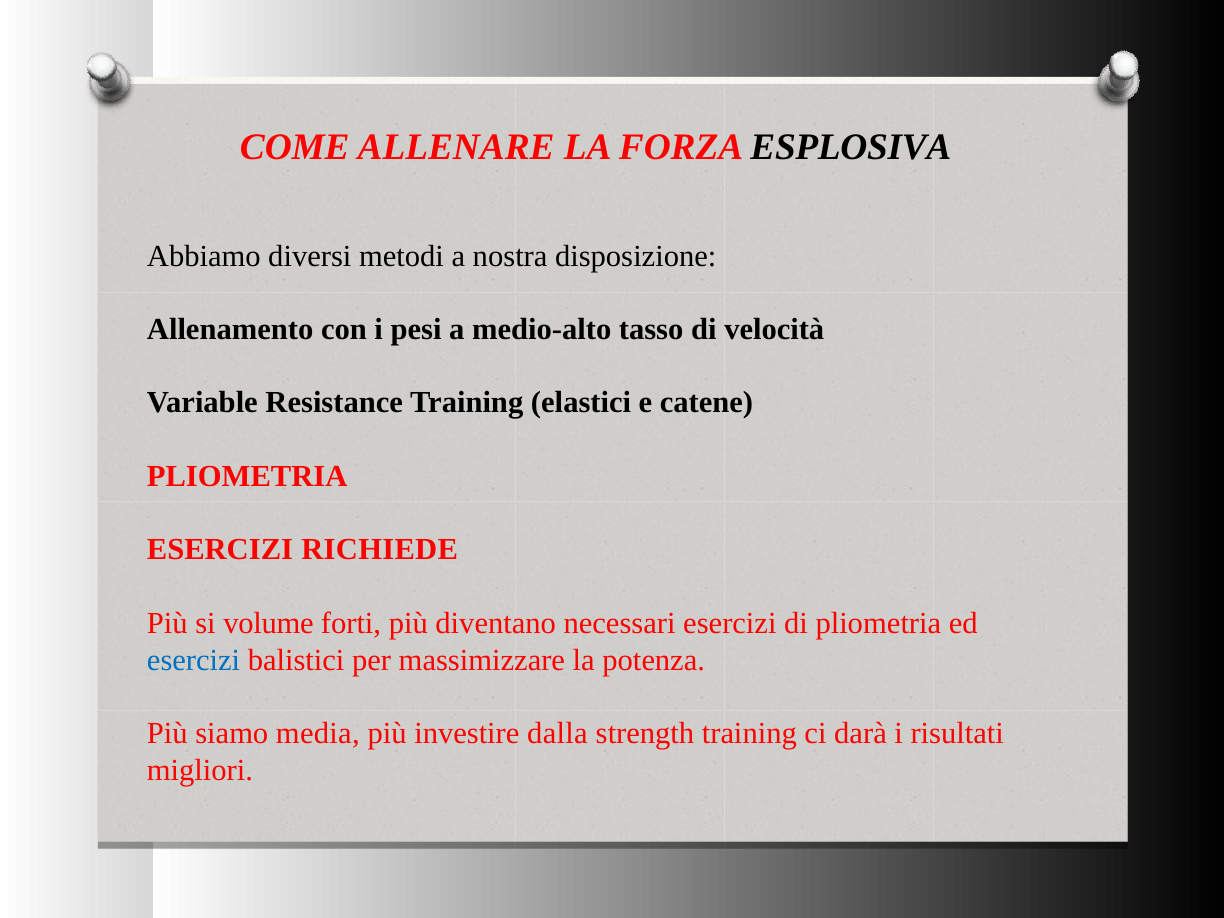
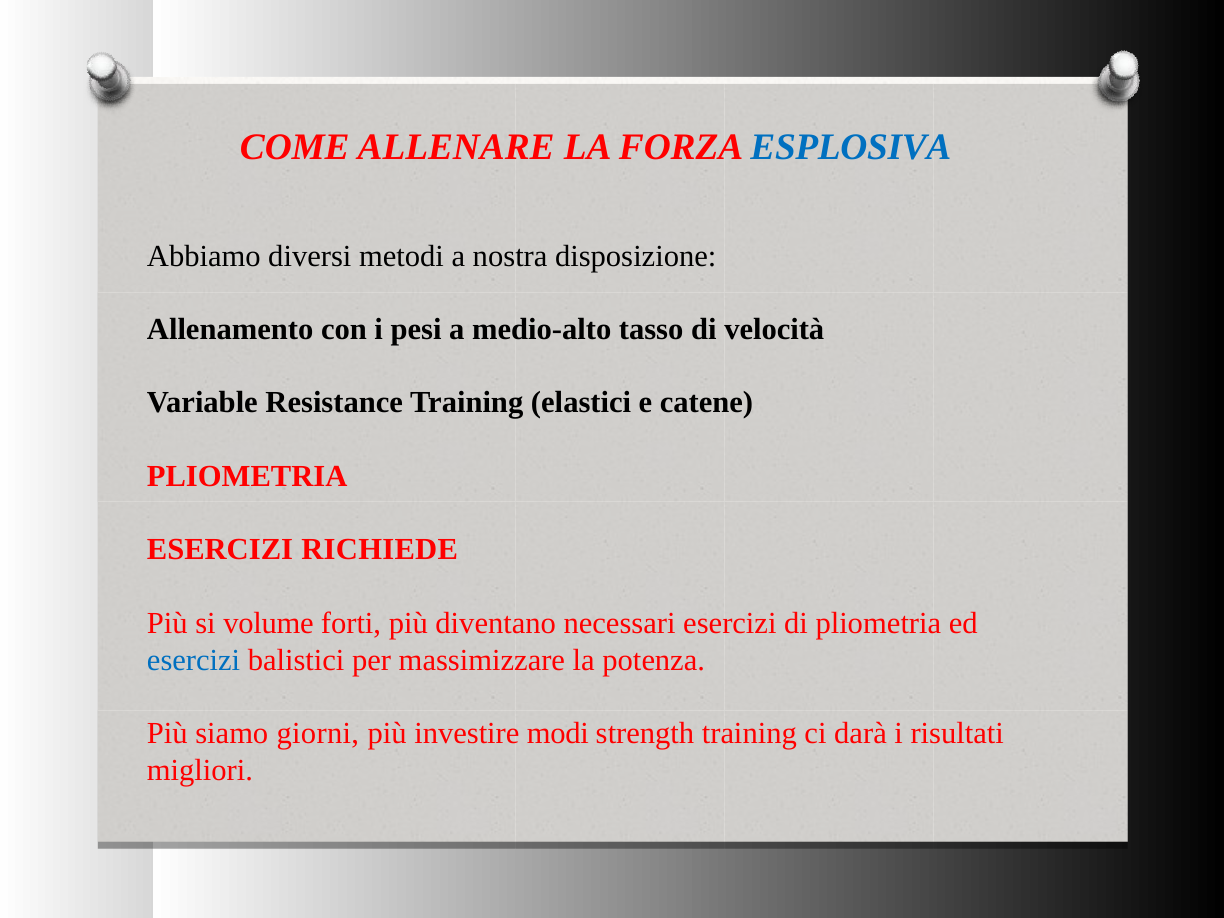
ESPLOSIVA colour: black -> blue (851, 147)
media: media -> giorni (318, 733)
dalla: dalla -> modi (558, 733)
